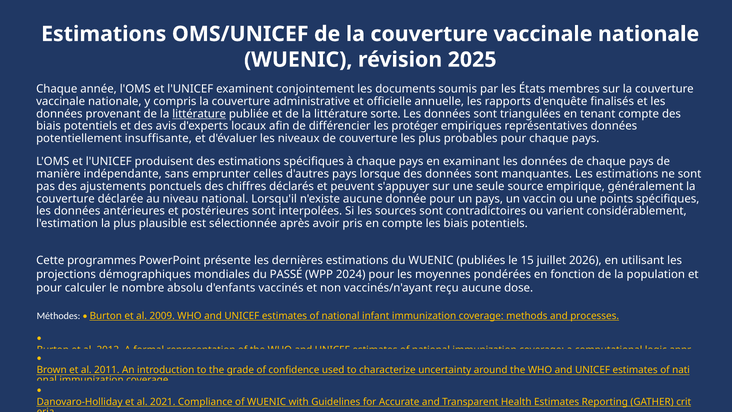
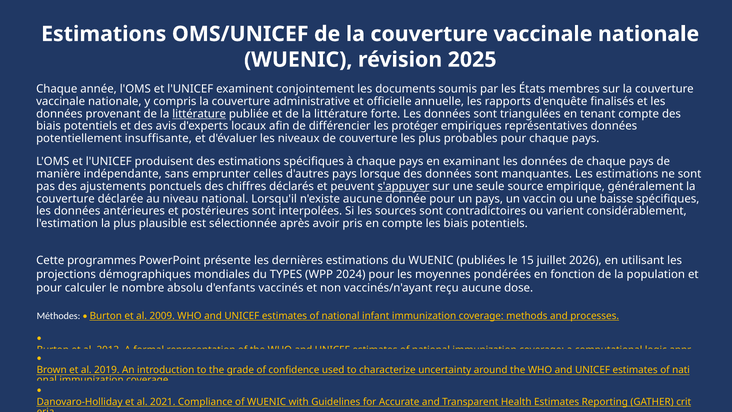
sorte: sorte -> forte (385, 114)
s'appuyer underline: none -> present (403, 186)
points: points -> baisse (616, 199)
PASSÉ: PASSÉ -> TYPES (286, 274)
2011: 2011 -> 2019 (107, 370)
